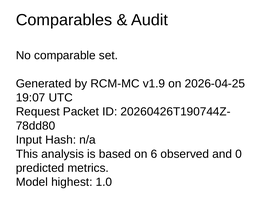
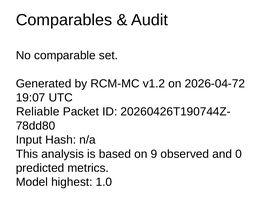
v1.9: v1.9 -> v1.2 (154, 84)
2026-04-25: 2026-04-25 -> 2026-04-72 (215, 84)
Request: Request -> Reliable (38, 112)
6: 6 -> 9 (154, 155)
